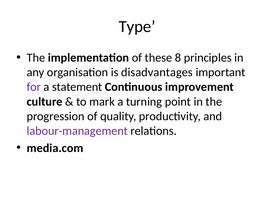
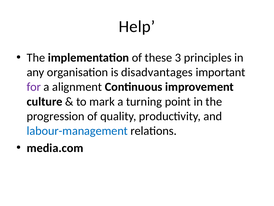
Type: Type -> Help (137, 27)
8: 8 -> 3 (178, 57)
statement: statement -> alignment (77, 87)
labour-management colour: purple -> blue (77, 131)
